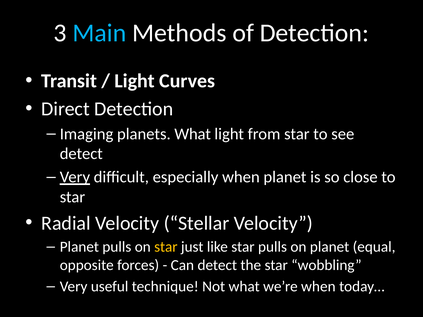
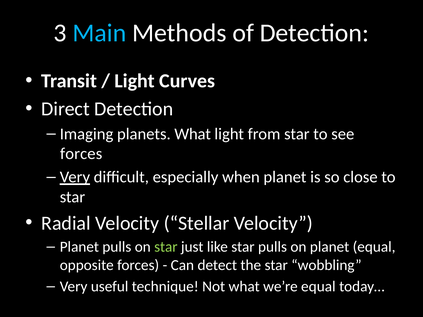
detect: detect -> forces (81, 154)
star colour: yellow -> light green (166, 247)
we’re when: when -> equal (318, 287)
